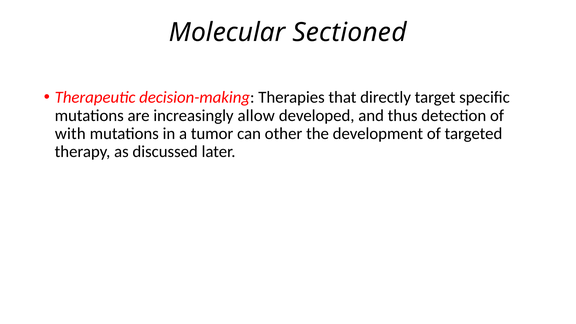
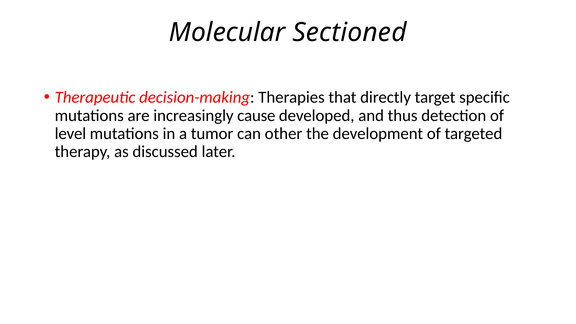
allow: allow -> cause (256, 115)
with: with -> level (70, 134)
